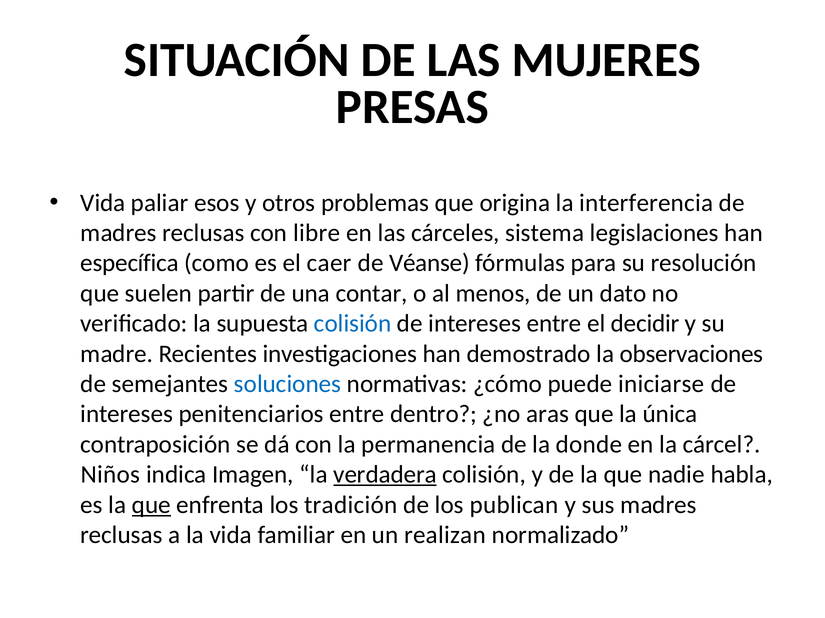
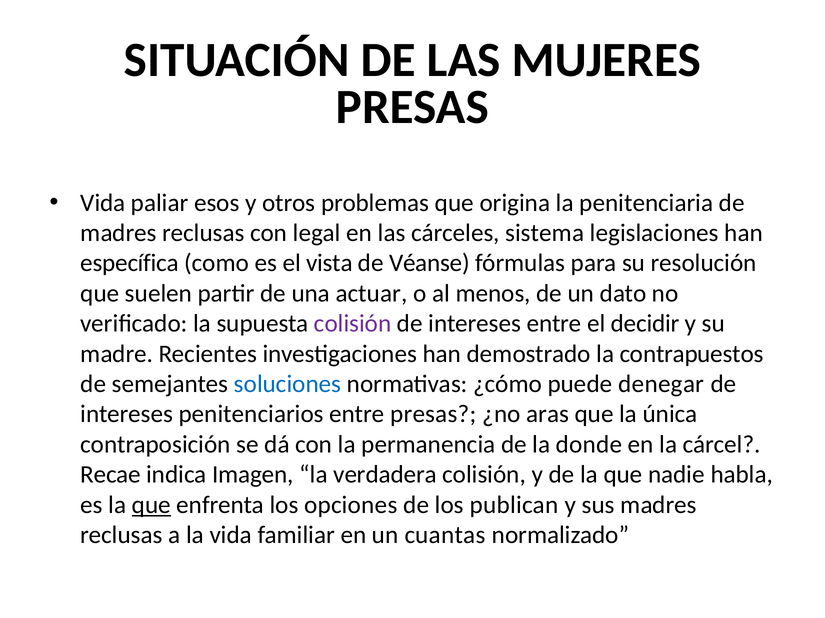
interferencia: interferencia -> penitenciaria (646, 203)
libre: libre -> legal (317, 233)
caer: caer -> vista (329, 263)
contar: contar -> actuar (372, 294)
colisión colour: blue -> purple (353, 324)
observaciones: observaciones -> contrapuestos (692, 354)
iniciarse: iniciarse -> denegar (661, 384)
entre dentro: dentro -> presas (433, 415)
Niños: Niños -> Recae (111, 475)
verdadera underline: present -> none (385, 475)
tradición: tradición -> opciones (351, 505)
realizan: realizan -> cuantas (445, 536)
